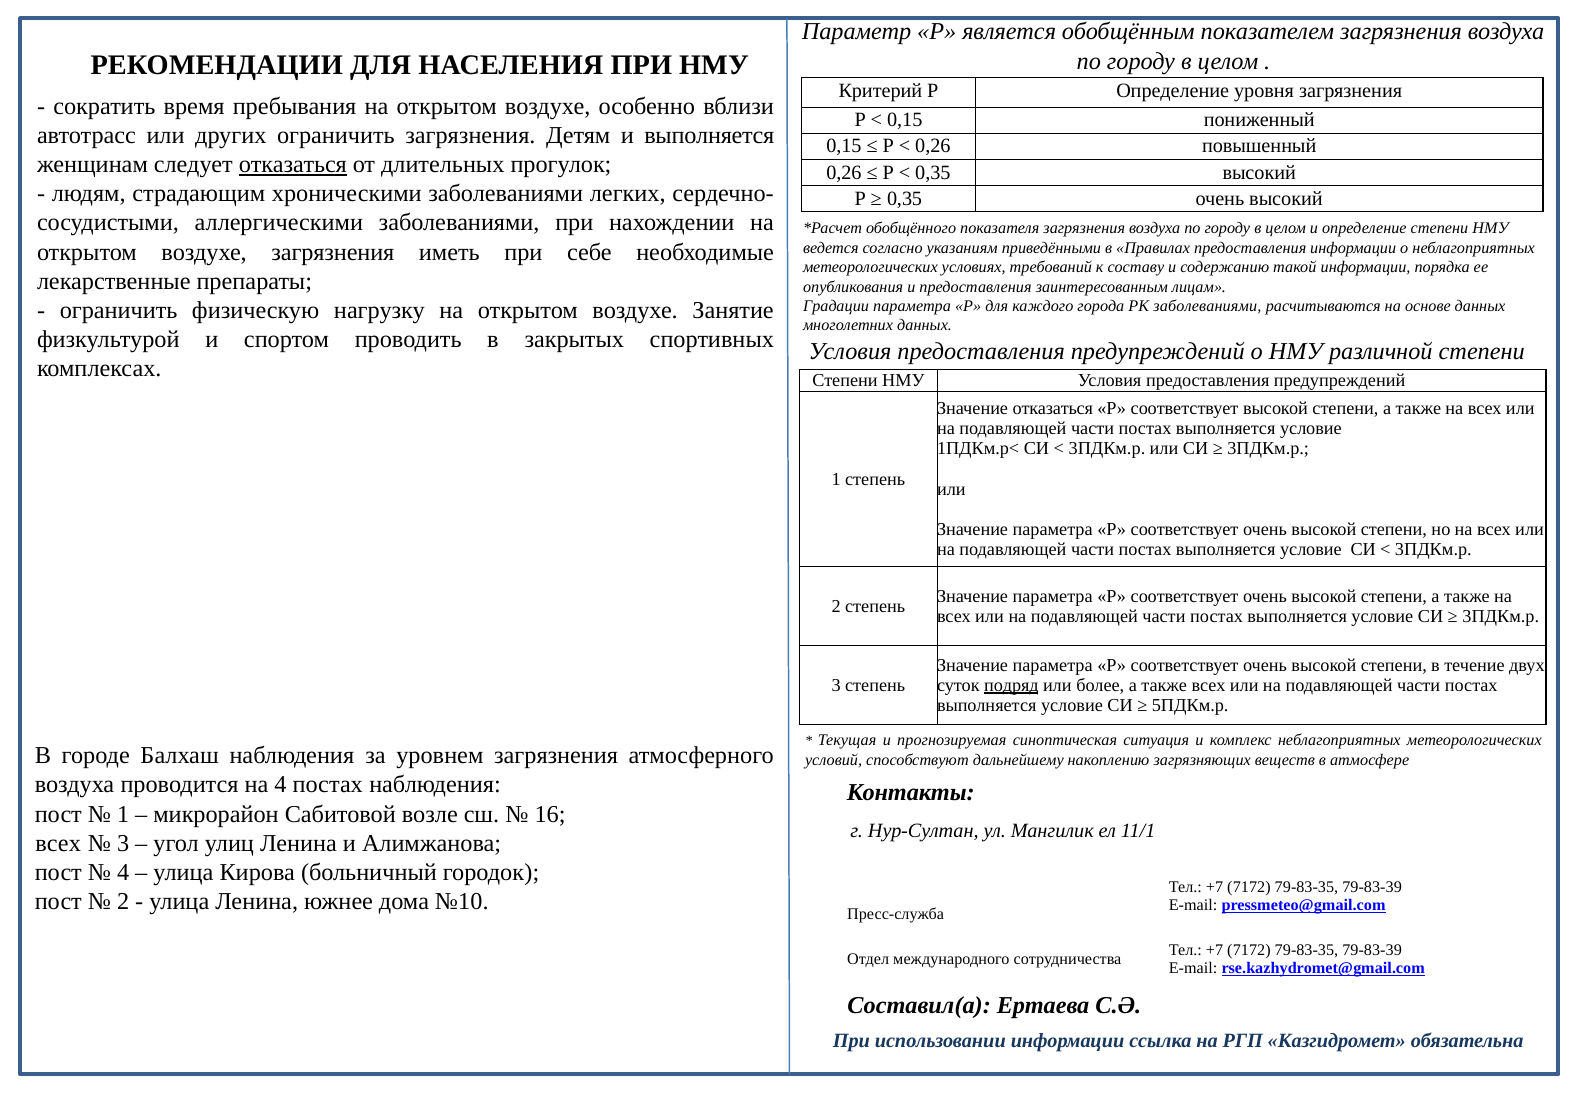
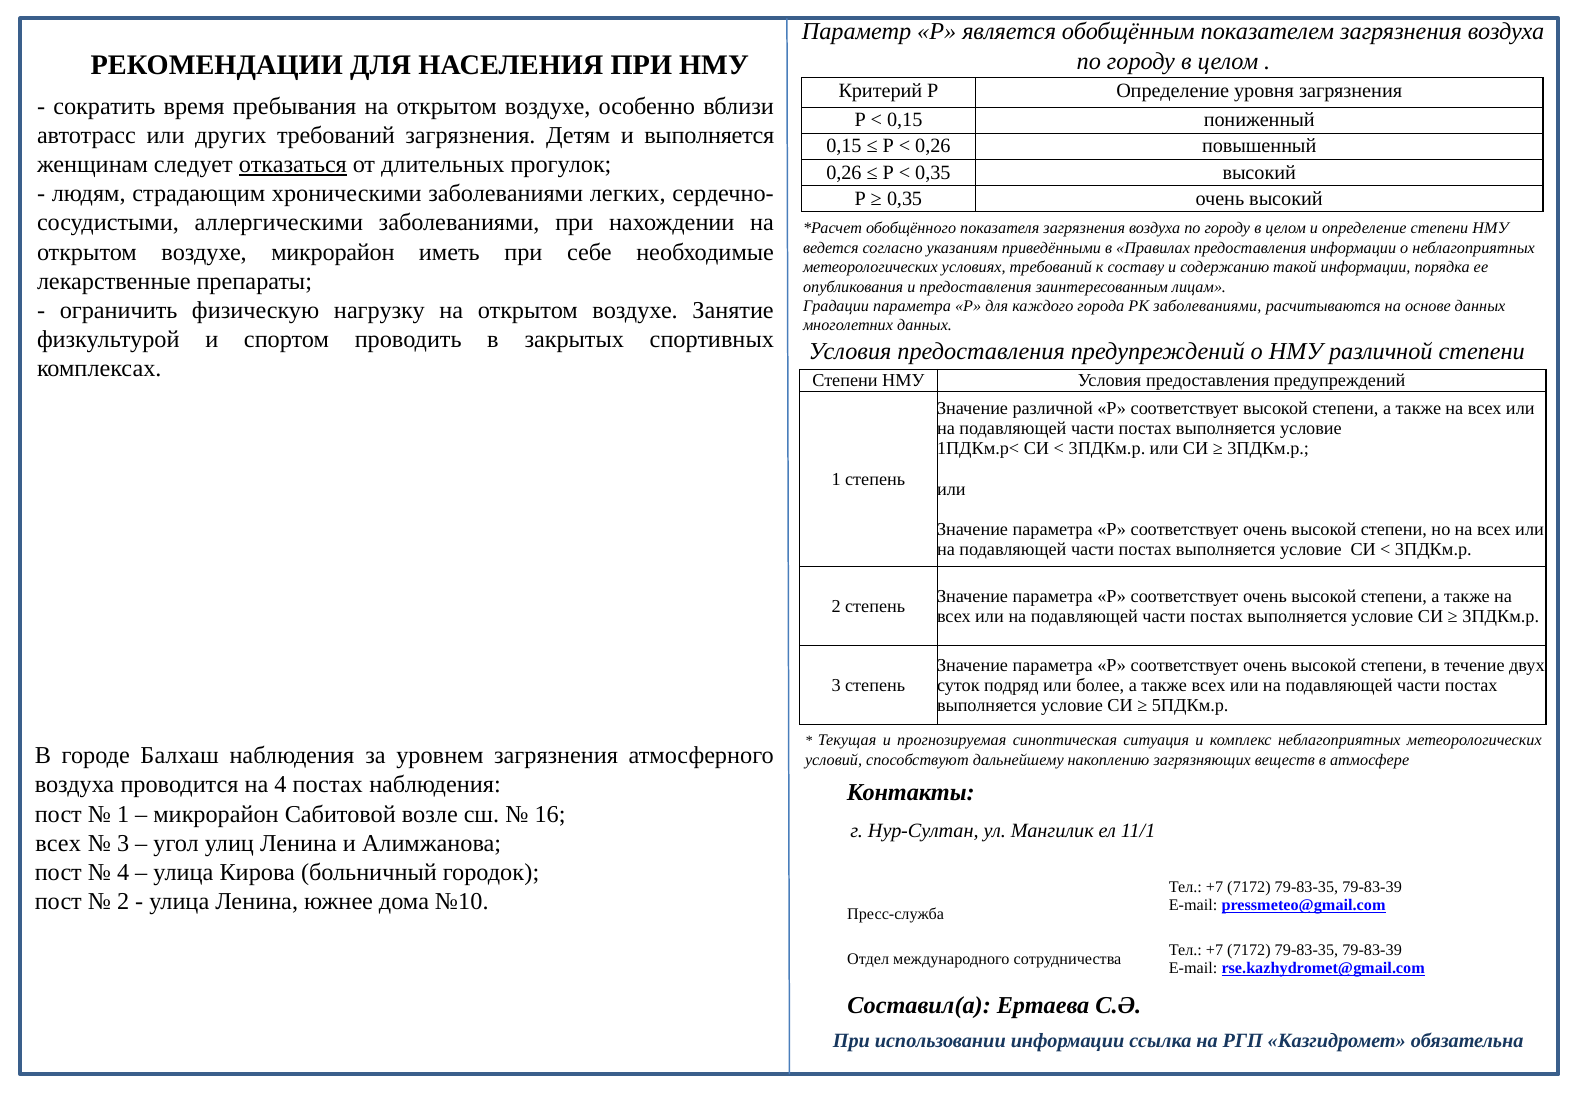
других ограничить: ограничить -> требований (336, 136)
воздухе загрязнения: загрязнения -> микрорайон (333, 252)
Значение отказаться: отказаться -> различной (1053, 408)
подряд underline: present -> none (1011, 685)
